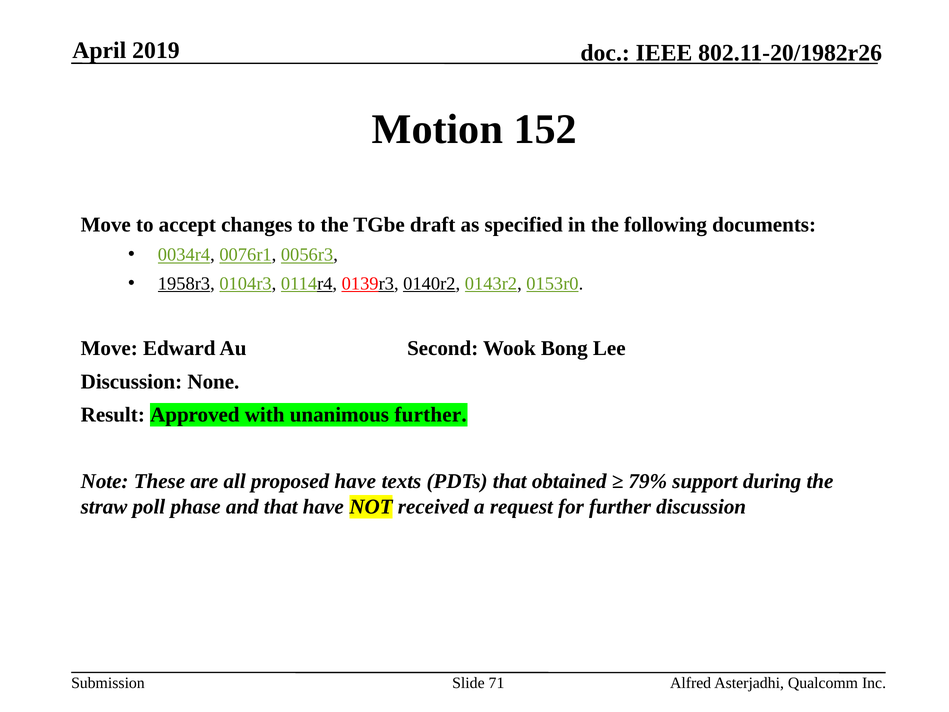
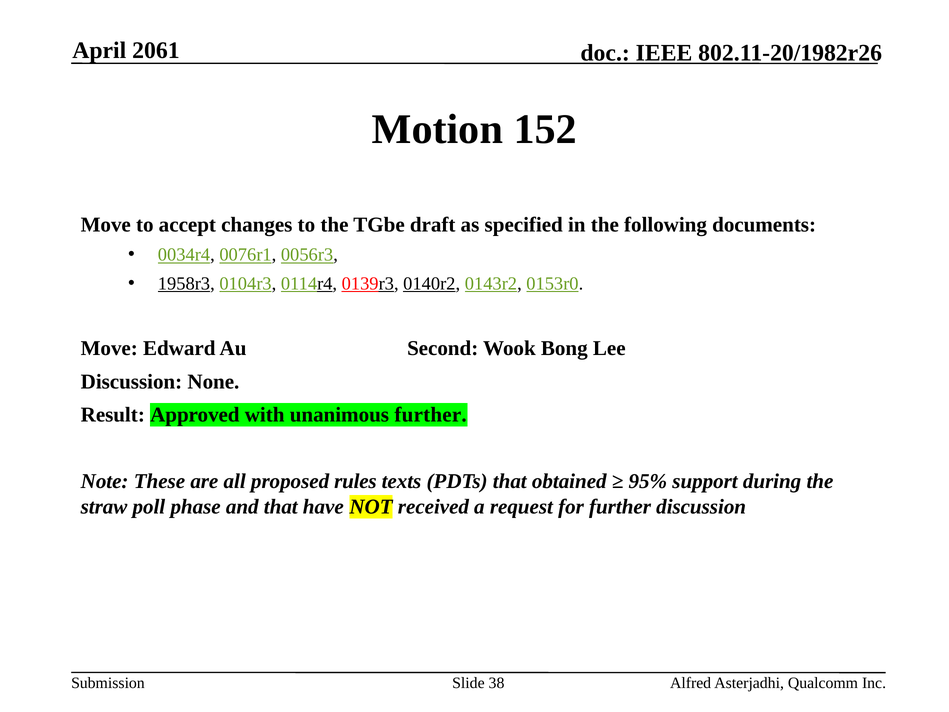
2019: 2019 -> 2061 (156, 50)
proposed have: have -> rules (355, 481)
79%: 79% -> 95% (648, 481)
71: 71 -> 38 (497, 683)
